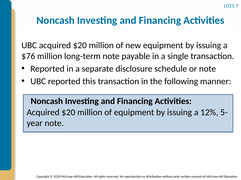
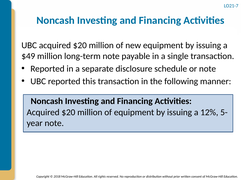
$76: $76 -> $49 (28, 56)
